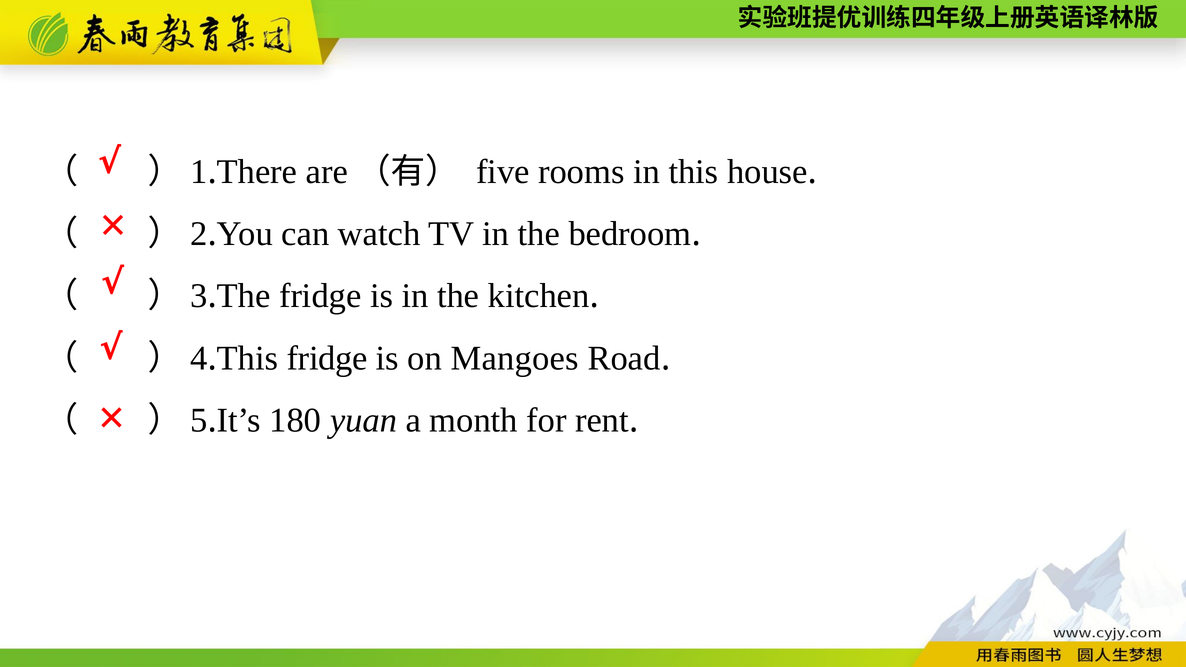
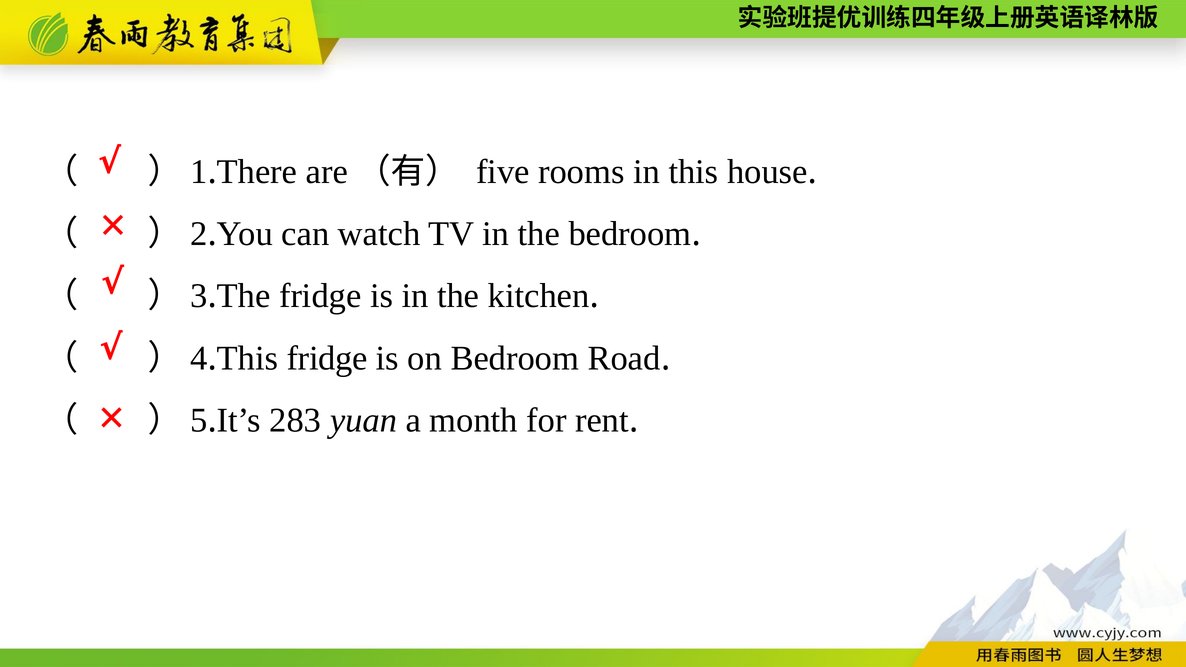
on Mangoes: Mangoes -> Bedroom (515, 358)
180: 180 -> 283 (295, 421)
